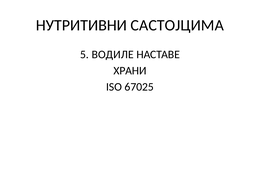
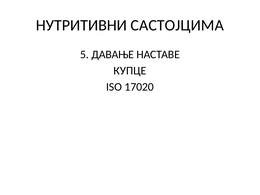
ВОДИЛЕ: ВОДИЛЕ -> ДАВАЊЕ (113, 55)
ХРАНИ: ХРАНИ -> КУПЦЕ (130, 71)
67025: 67025 -> 17020 (139, 87)
